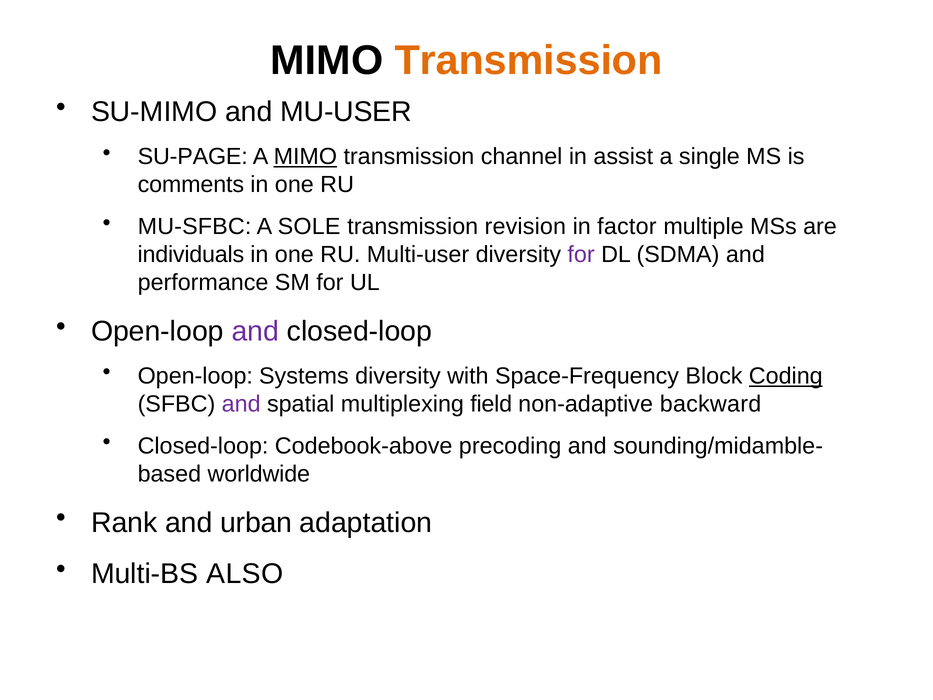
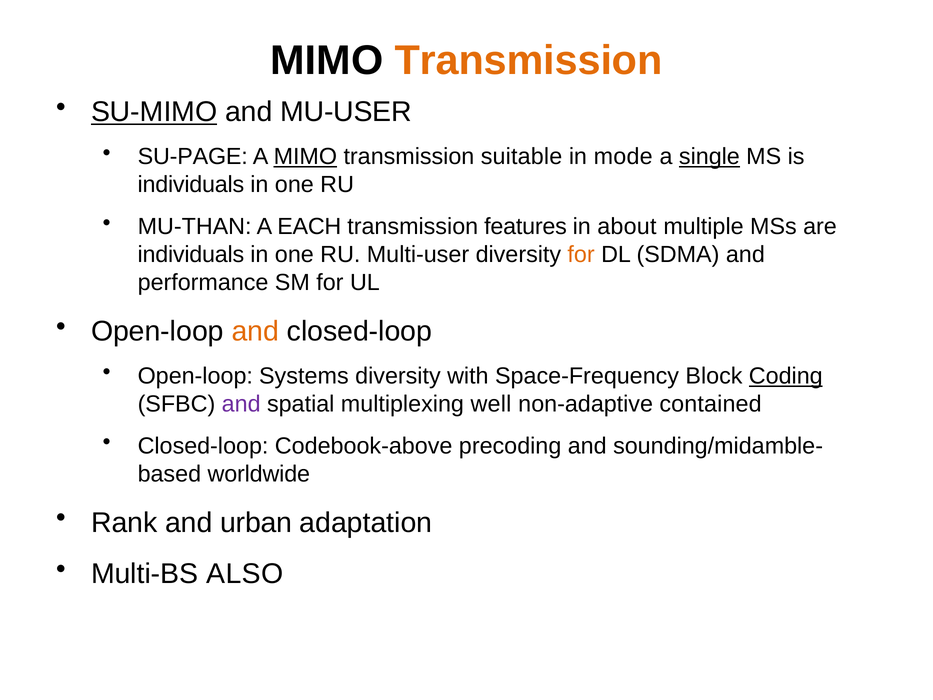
SU-MIMO underline: none -> present (154, 112)
channel: channel -> suitable (522, 157)
assist: assist -> mode (623, 157)
single underline: none -> present (709, 157)
comments: comments -> individuals (191, 185)
MU-SFBC: MU-SFBC -> MU-THAN (195, 227)
SOLE: SOLE -> EACH (309, 227)
revision: revision -> features (526, 227)
factor: factor -> about (627, 227)
for colour: purple -> orange (581, 255)
and colour: purple -> orange (255, 331)
field: field -> well (491, 404)
backward: backward -> contained (711, 404)
